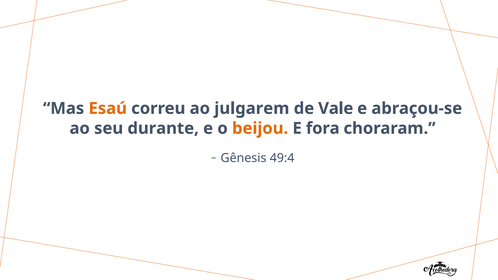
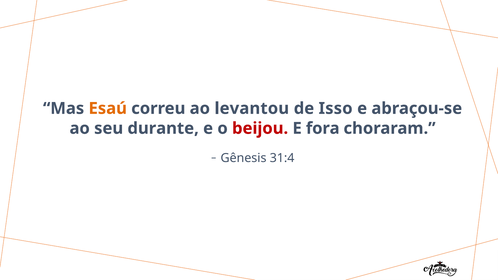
julgarem: julgarem -> levantou (252, 108)
Vale: Vale -> Isso (336, 108)
beijou colour: orange -> red (260, 128)
49:4: 49:4 -> 31:4 (282, 158)
